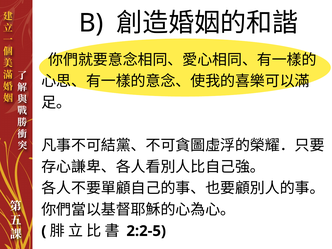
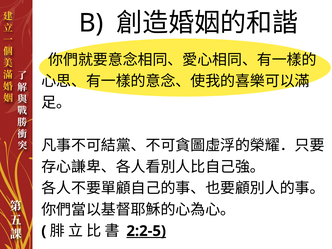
2:2-5 underline: none -> present (146, 231)
